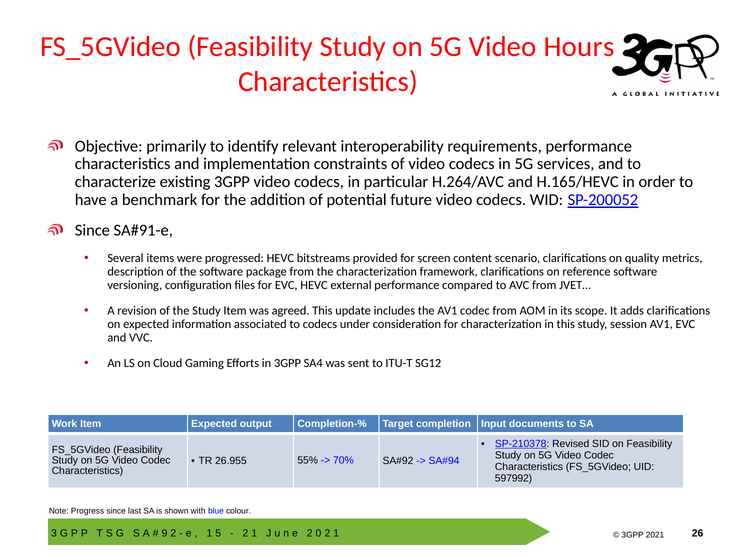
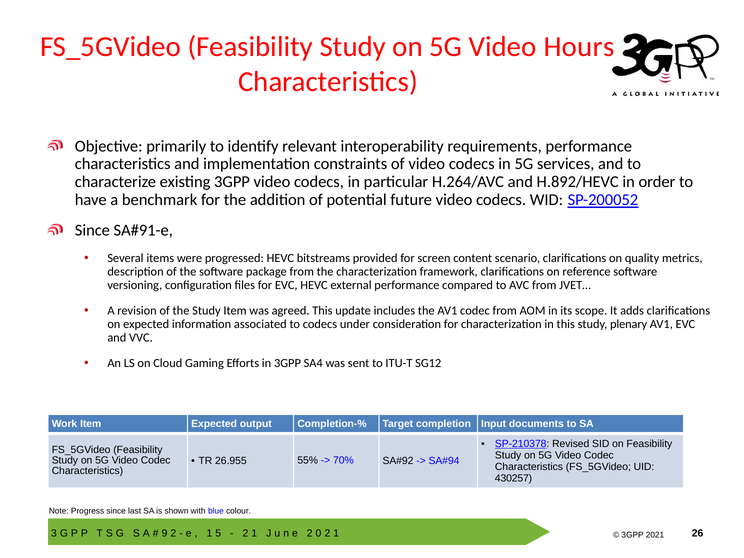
H.165/HEVC: H.165/HEVC -> H.892/HEVC (578, 182)
session: session -> plenary (629, 324)
597992: 597992 -> 430257 (514, 478)
